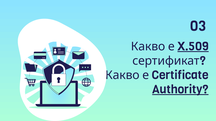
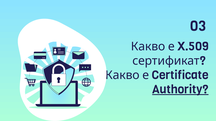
X.509 underline: present -> none (193, 47)
